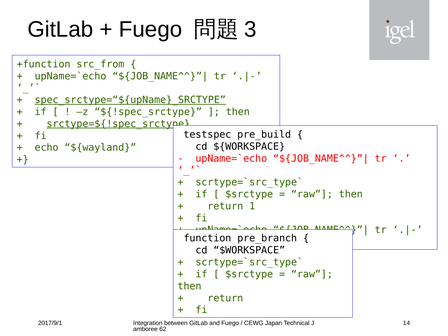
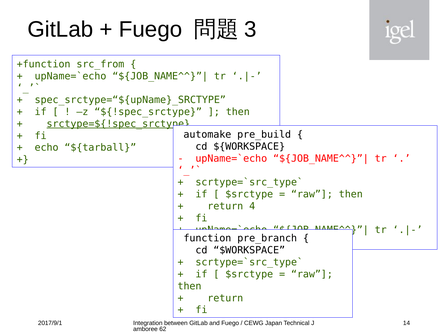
spec_srctype=“${upName}_SRCTYPE underline: present -> none (130, 100)
testspec: testspec -> automake (207, 135)
${wayland: ${wayland -> ${tarball (100, 148)
1: 1 -> 4 (252, 206)
